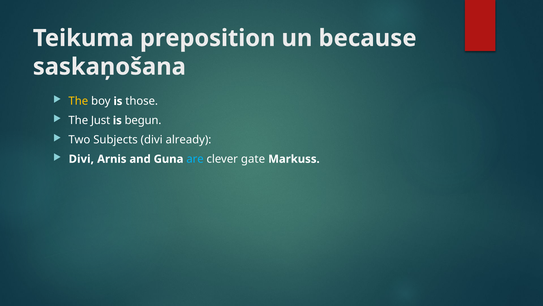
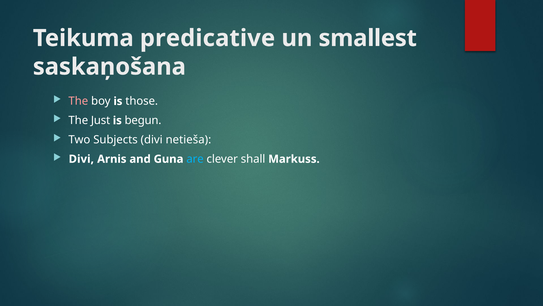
preposition: preposition -> predicative (208, 38)
because: because -> smallest (368, 38)
The colour: yellow -> pink (78, 101)
already: already -> netieša (188, 140)
gate: gate -> shall (253, 159)
